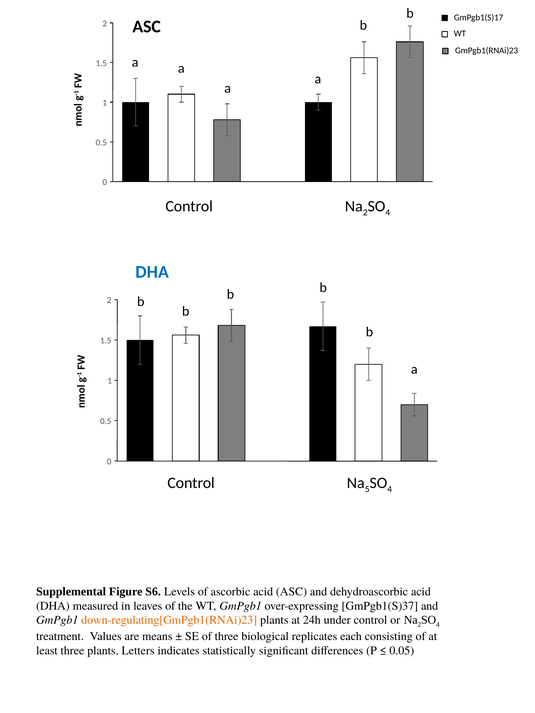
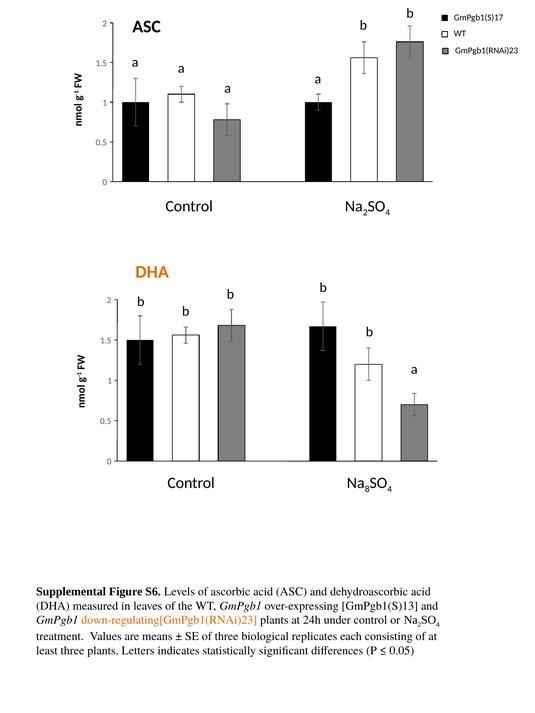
DHA colour: blue -> orange (152, 272)
5: 5 -> 8 (367, 489)
GmPgb1(S)37: GmPgb1(S)37 -> GmPgb1(S)13 (380, 606)
